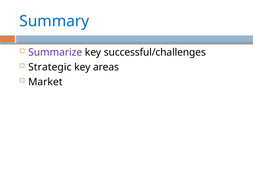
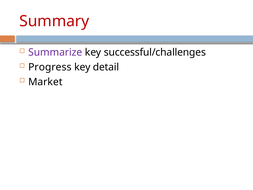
Summary colour: blue -> red (54, 21)
Strategic: Strategic -> Progress (50, 67)
areas: areas -> detail (106, 67)
